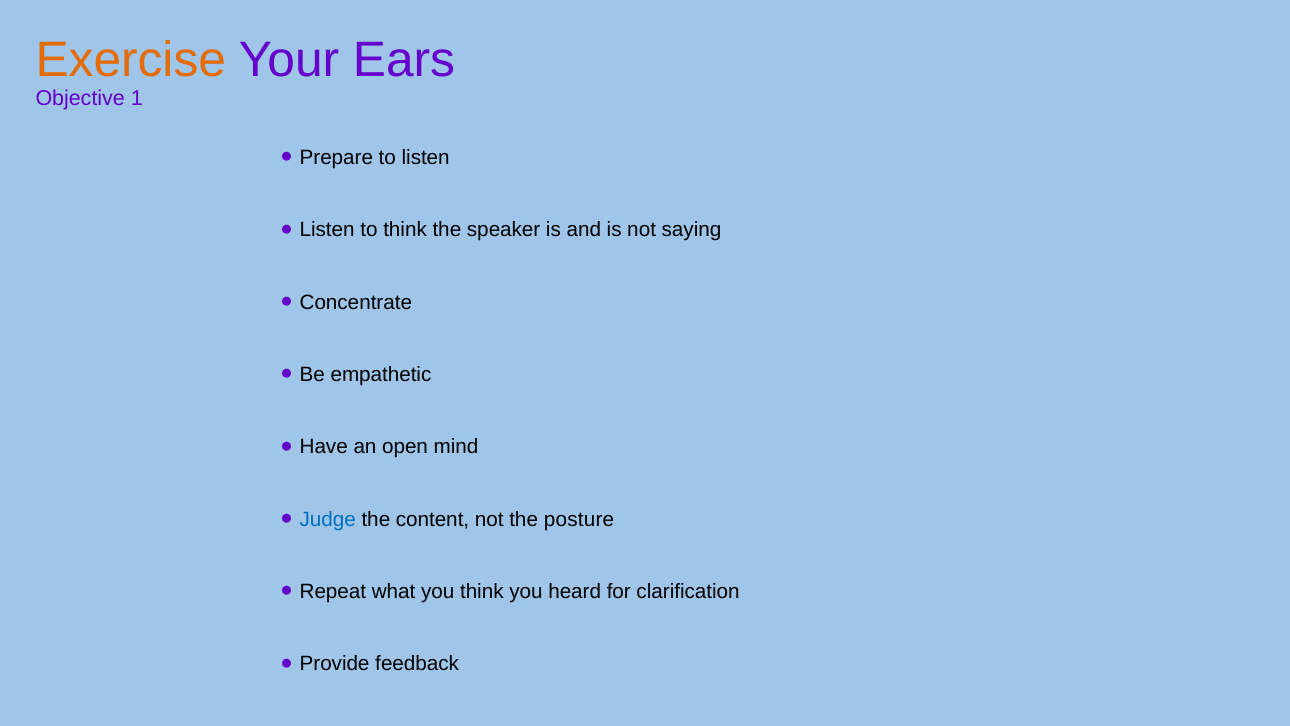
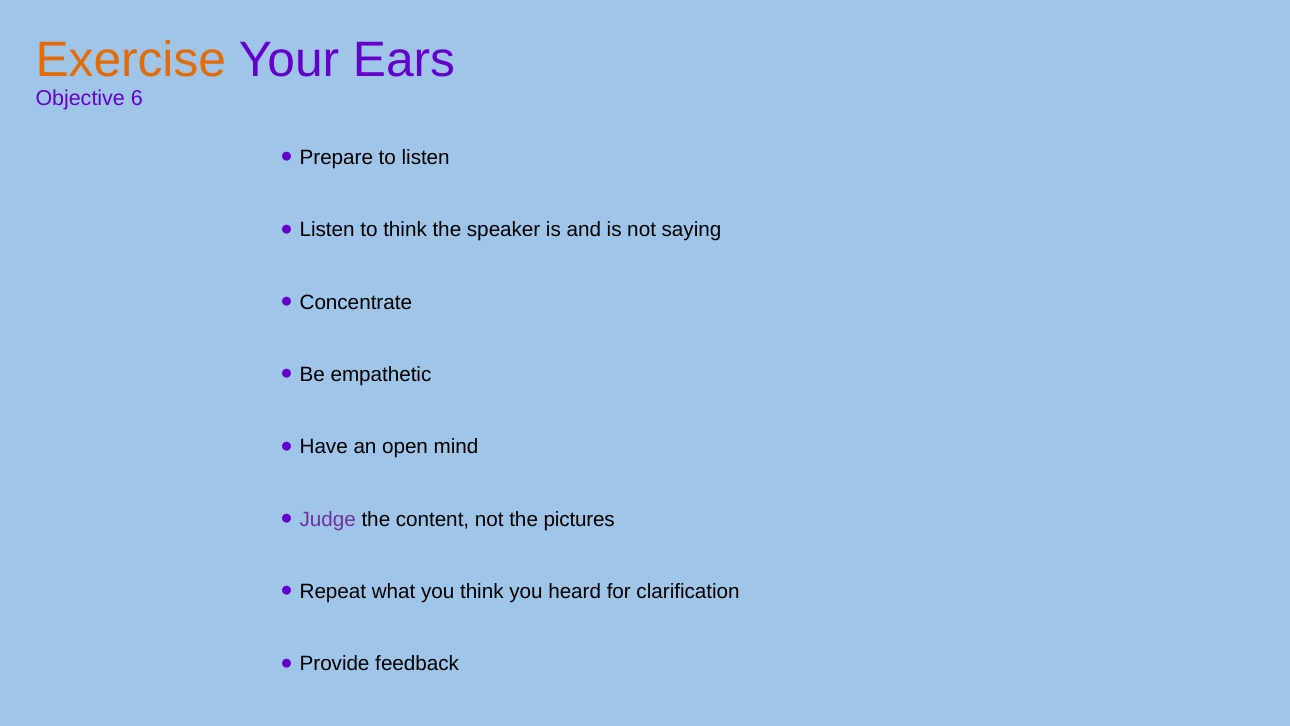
1: 1 -> 6 (137, 98)
Judge colour: blue -> purple (328, 519)
posture: posture -> pictures (579, 519)
